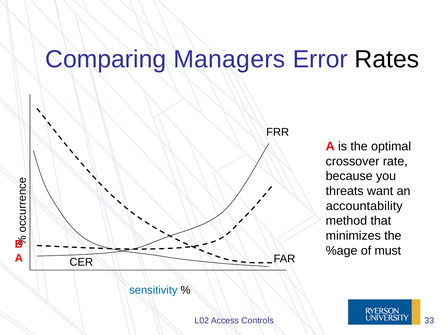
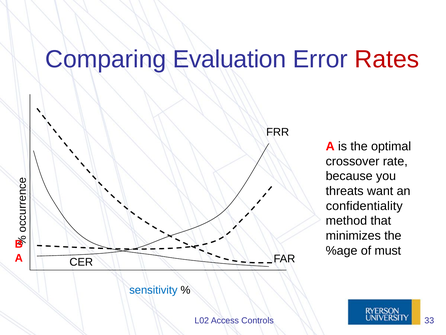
Managers: Managers -> Evaluation (230, 59)
Rates colour: black -> red (387, 59)
accountability: accountability -> confidentiality (364, 206)
